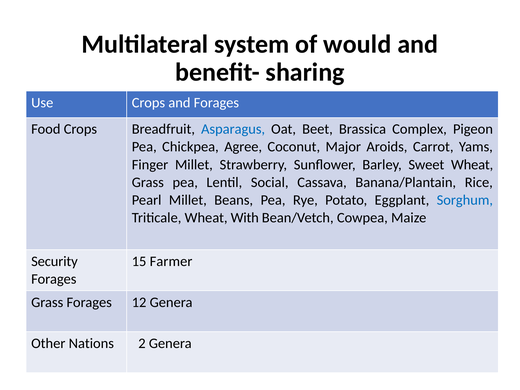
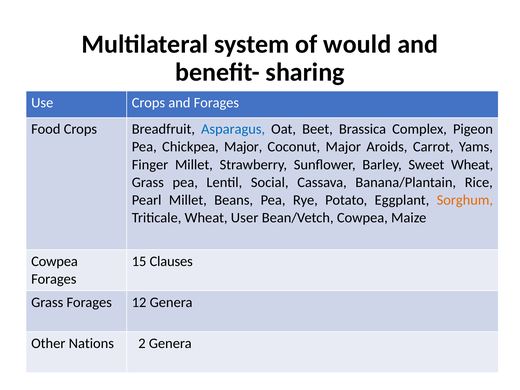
Chickpea Agree: Agree -> Major (243, 147)
Sorghum colour: blue -> orange (465, 200)
With: With -> User (245, 218)
Security: Security -> Cowpea (54, 261)
Farmer: Farmer -> Clauses (171, 261)
